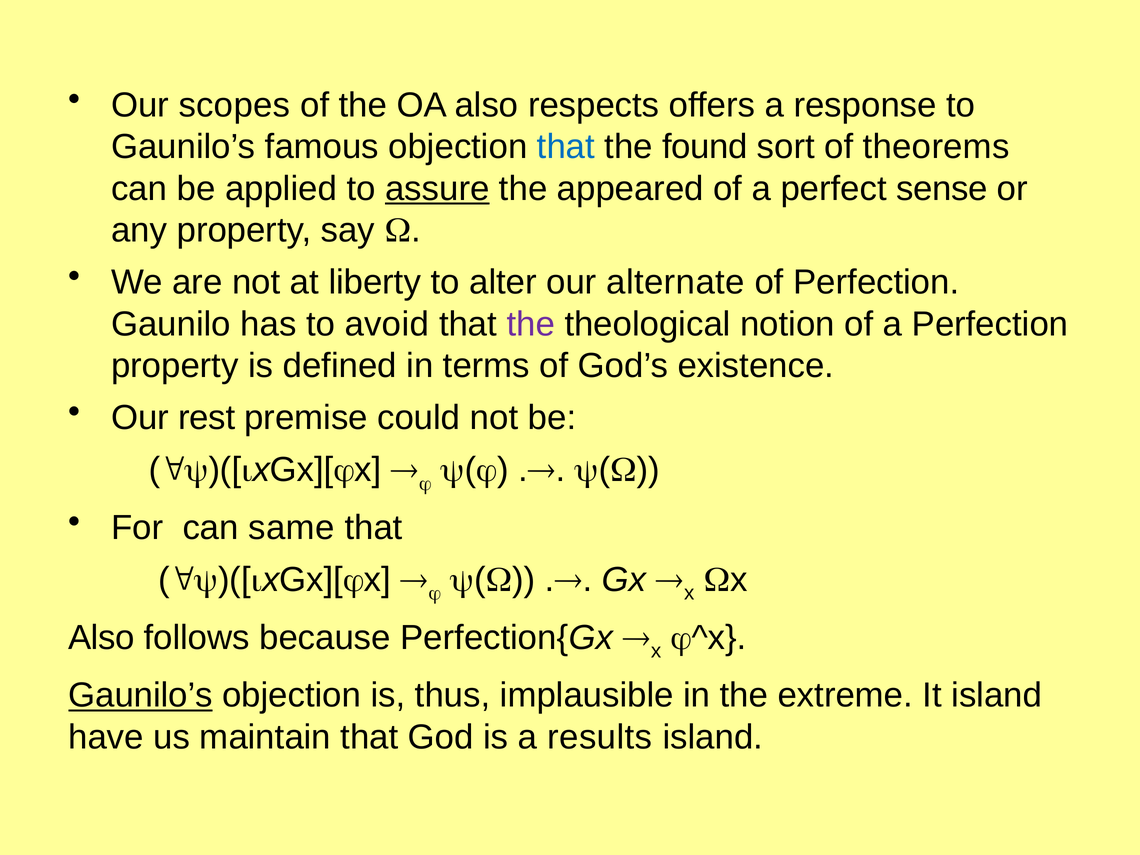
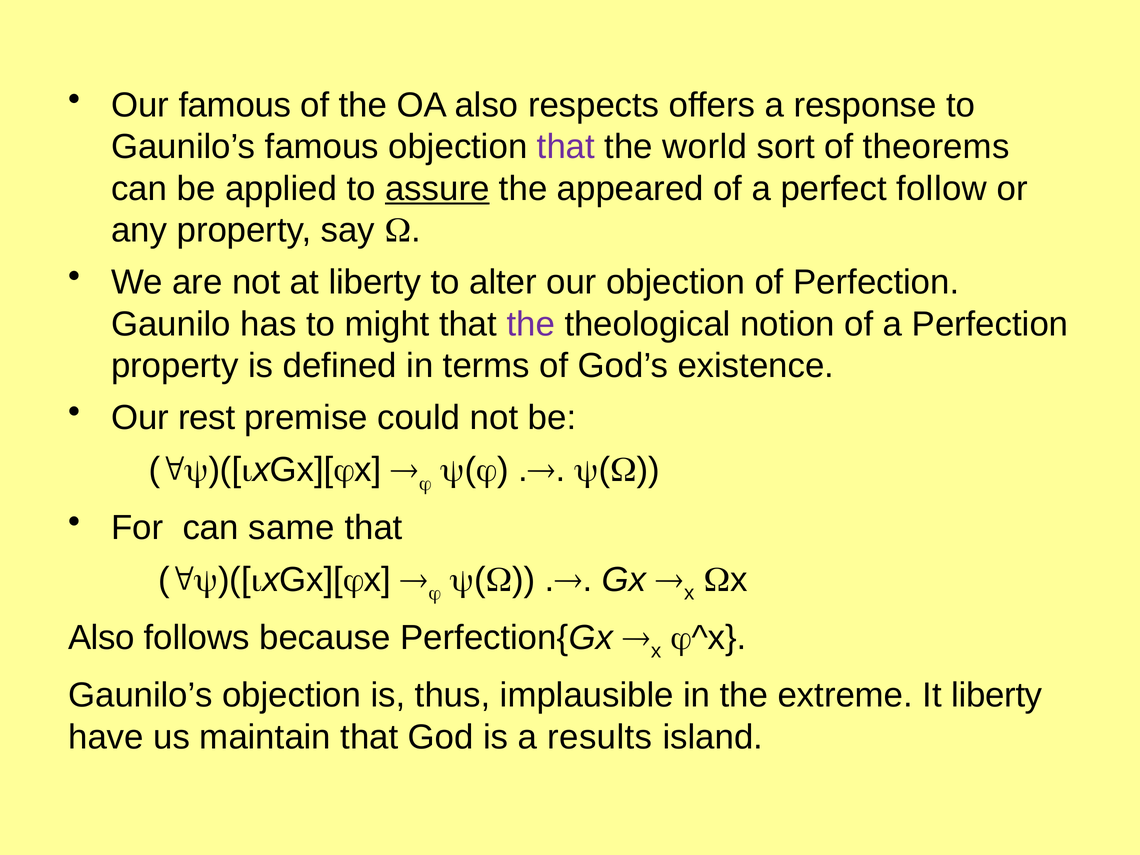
Our scopes: scopes -> famous (235, 105)
that colour: blue -> purple (566, 147)
found: found -> world (705, 147)
sense: sense -> follow (942, 189)
our alternate: alternate -> objection (676, 282)
avoid: avoid -> might (387, 324)
Gaunilo’s underline: present -> none (141, 695)
It island: island -> liberty (997, 695)
